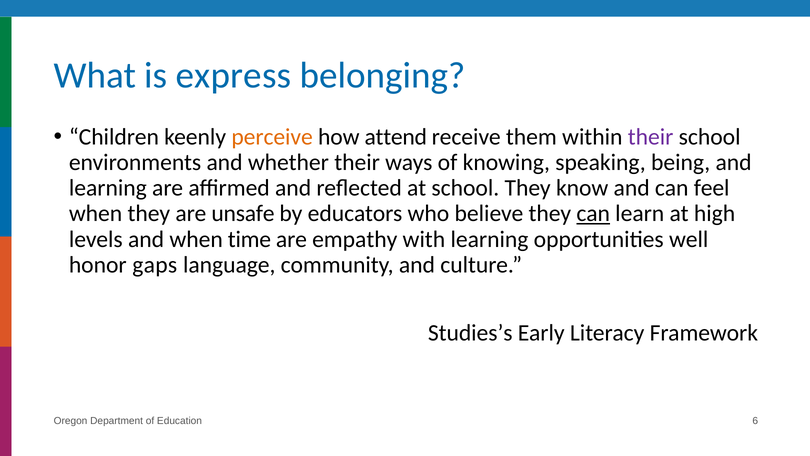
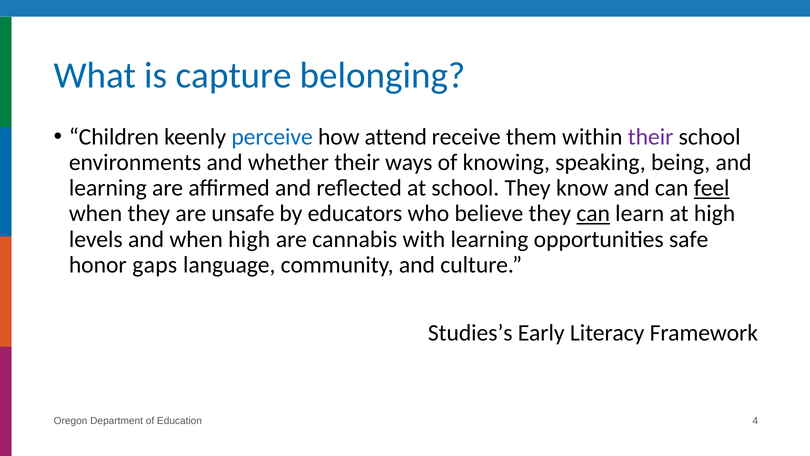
express: express -> capture (234, 75)
perceive colour: orange -> blue (272, 137)
feel underline: none -> present (712, 188)
when time: time -> high (249, 239)
empathy: empathy -> cannabis (355, 239)
well: well -> safe (689, 239)
6: 6 -> 4 (755, 421)
